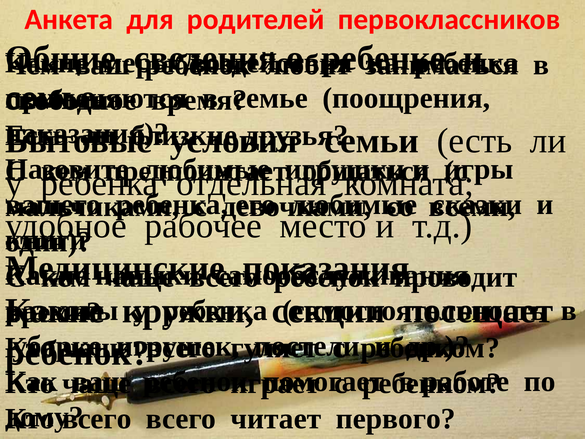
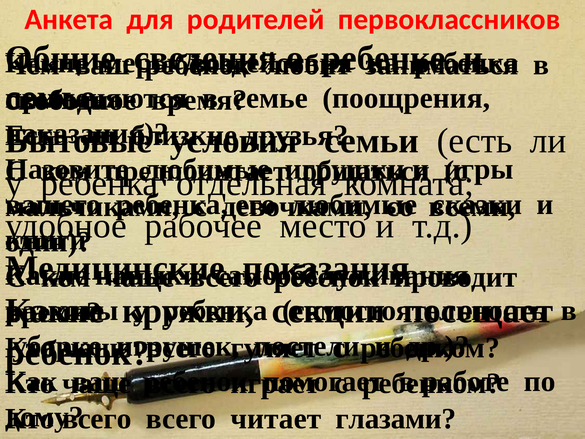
первого: первого -> глазами (396, 418)
